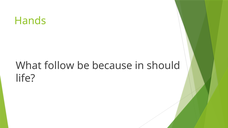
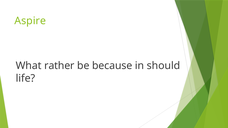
Hands: Hands -> Aspire (30, 21)
follow: follow -> rather (59, 66)
